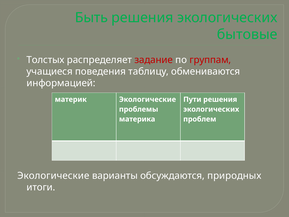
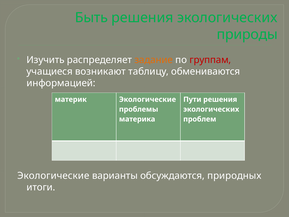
бытовые: бытовые -> природы (247, 34)
Толстых: Толстых -> Изучить (46, 60)
задание colour: red -> orange (154, 60)
поведения: поведения -> возникают (100, 71)
